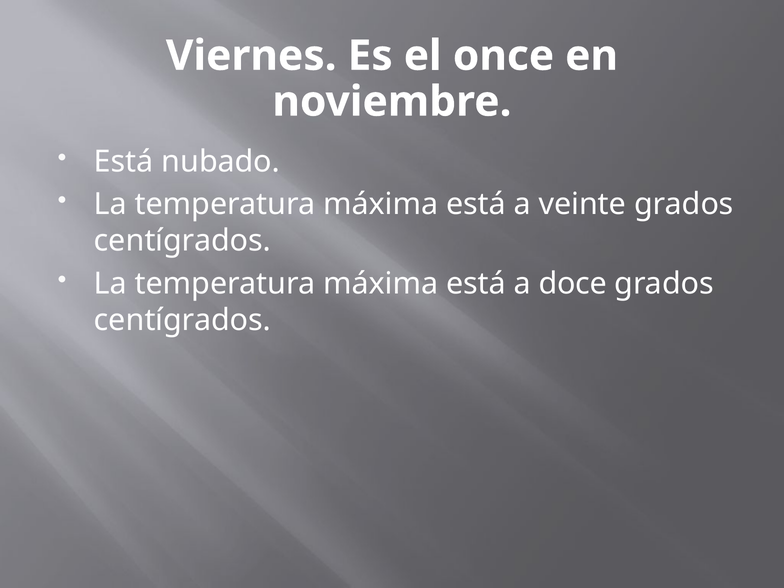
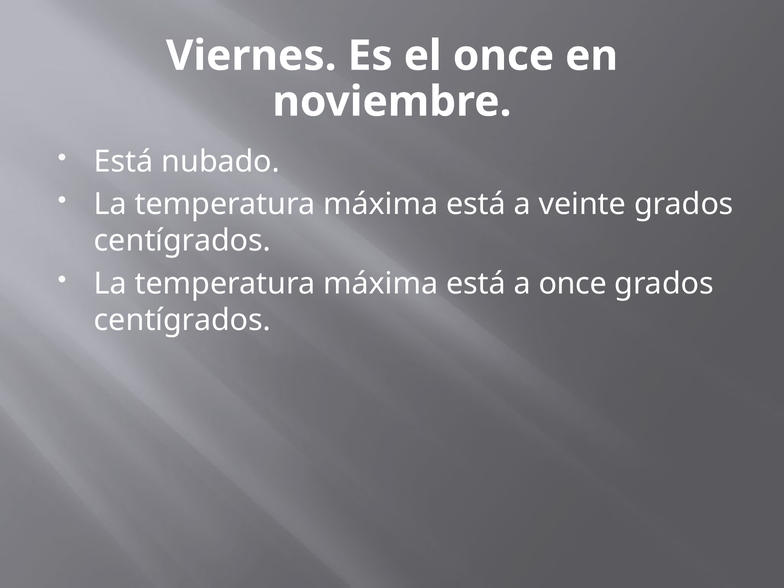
a doce: doce -> once (573, 284)
